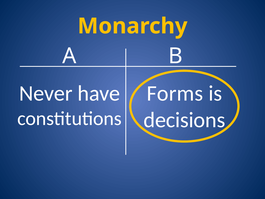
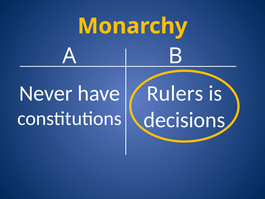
Forms: Forms -> Rulers (175, 93)
